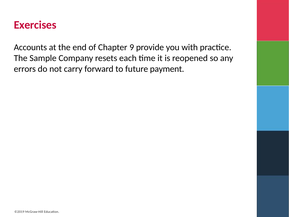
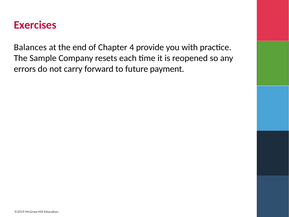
Accounts: Accounts -> Balances (30, 47)
9: 9 -> 4 (132, 47)
